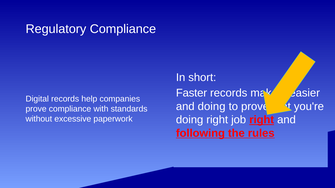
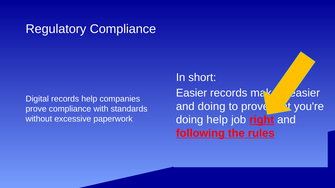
Faster: Faster -> Easier (192, 93)
doing right: right -> help (217, 120)
